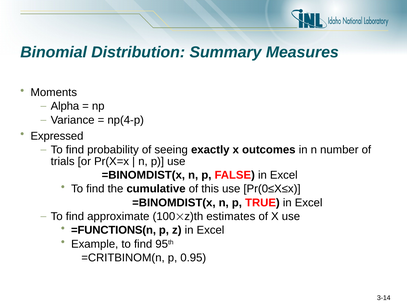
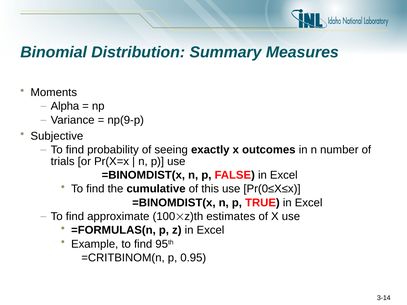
np(4-p: np(4-p -> np(9-p (126, 120)
Expressed: Expressed -> Subjective (57, 136)
=FUNCTIONS(n: =FUNCTIONS(n -> =FORMULAS(n (113, 230)
